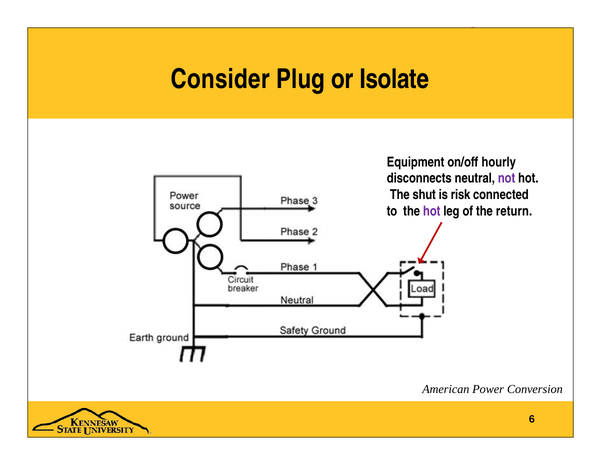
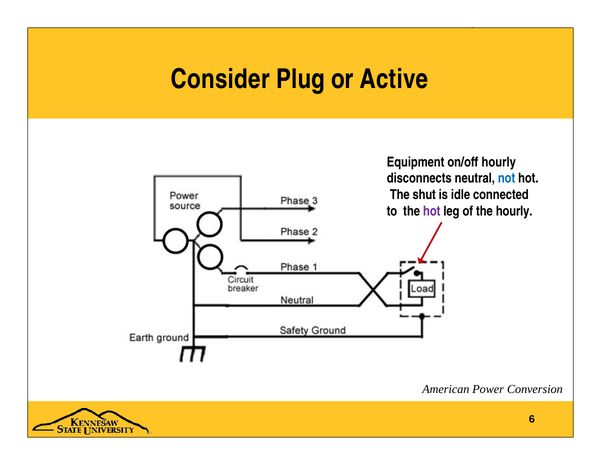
Isolate: Isolate -> Active (394, 79)
not colour: purple -> blue (507, 178)
risk: risk -> idle (461, 195)
the return: return -> hourly (514, 211)
